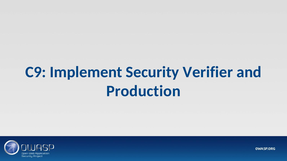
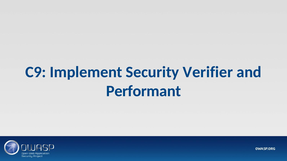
Production: Production -> Performant (144, 91)
